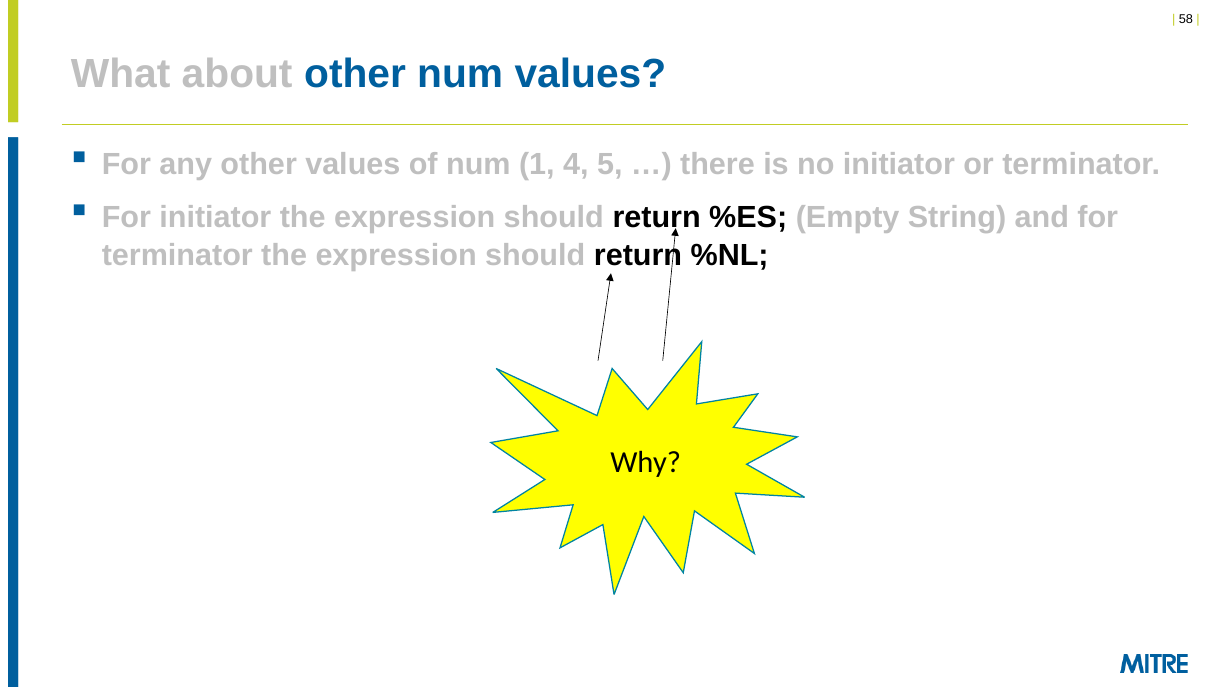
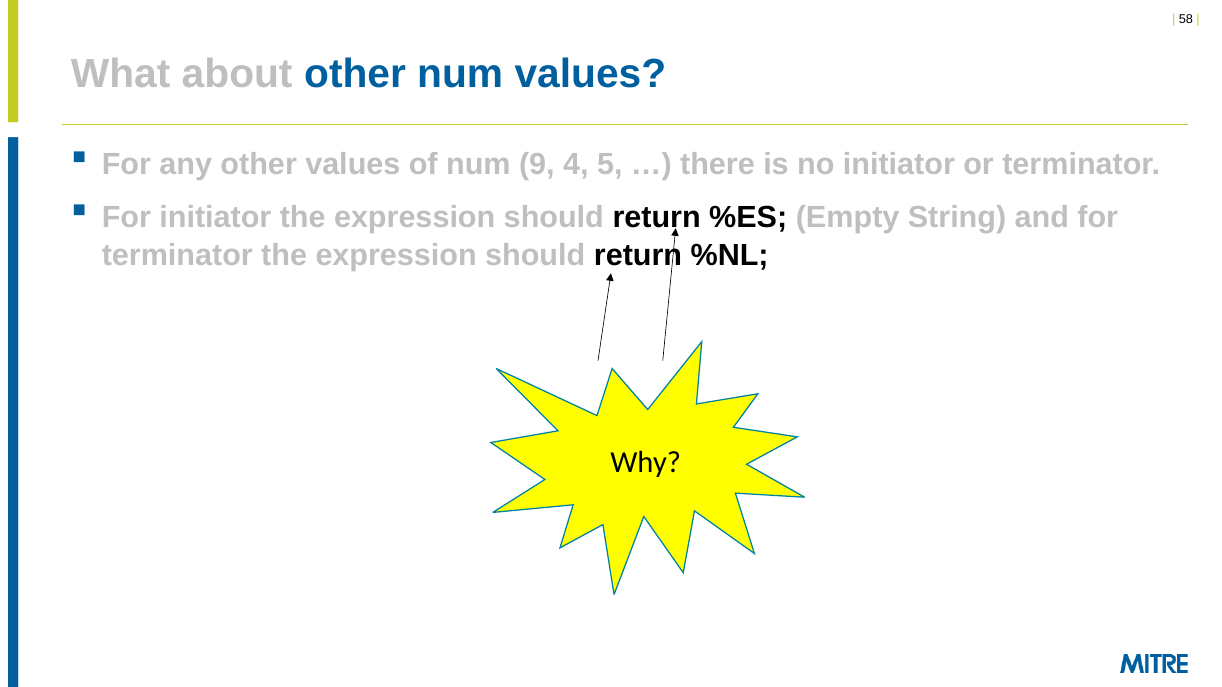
1: 1 -> 9 (537, 164)
